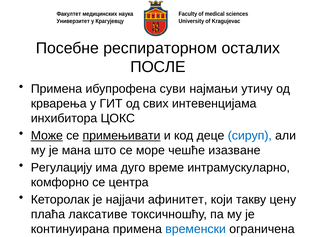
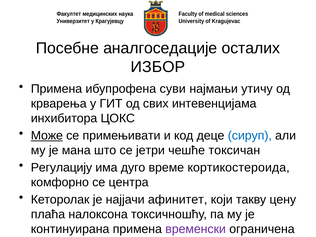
респираторном: респираторном -> аналгоседације (160, 48)
ПОСЛЕ: ПОСЛЕ -> ИЗБОР (158, 67)
примењивати underline: present -> none (122, 136)
море: море -> јетри (150, 150)
изазване: изазване -> токсичан (234, 150)
интрамускуларно: интрамускуларно -> кортикостероида (239, 168)
лаксативе: лаксативе -> налоксона (98, 214)
временски colour: blue -> purple (196, 229)
